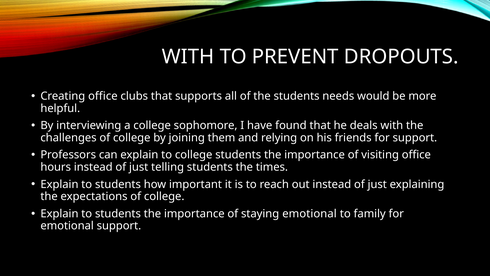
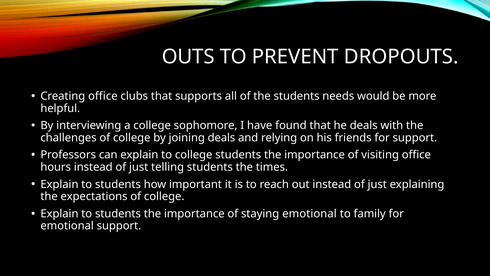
WITH: WITH -> OUTS (188, 57)
joining them: them -> deals (222, 138)
